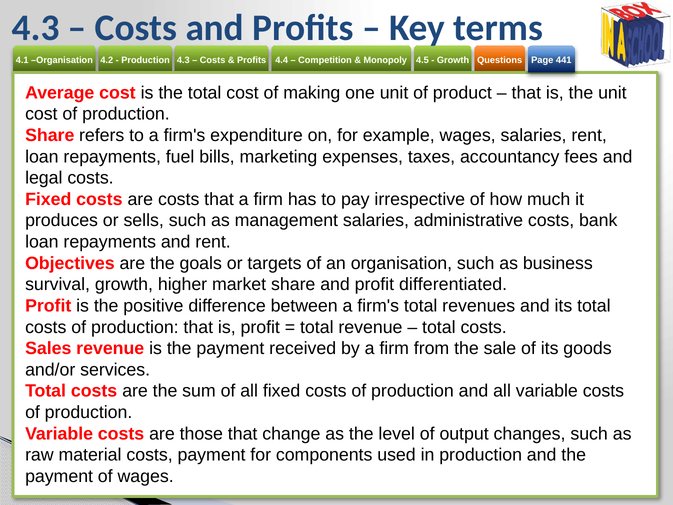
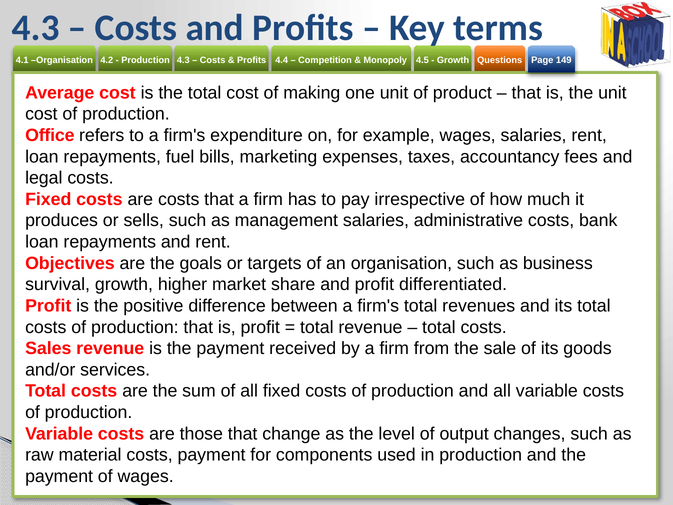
441: 441 -> 149 (564, 60)
Share: Share -> Office (50, 135)
